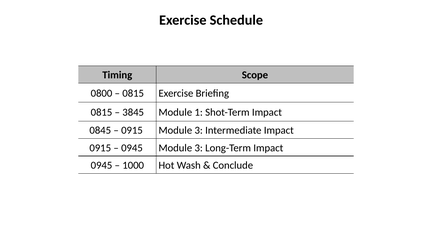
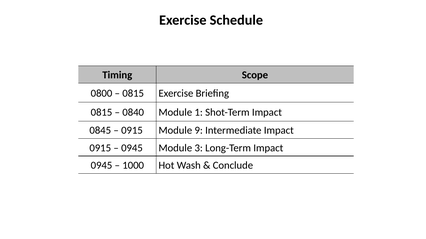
3845: 3845 -> 0840 (133, 113)
0915 Module 3: 3 -> 9 (199, 131)
